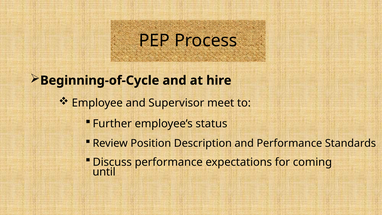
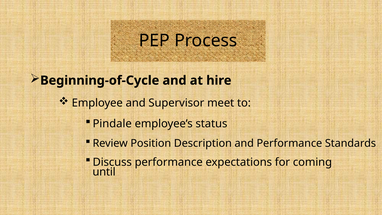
Further: Further -> Pindale (112, 124)
